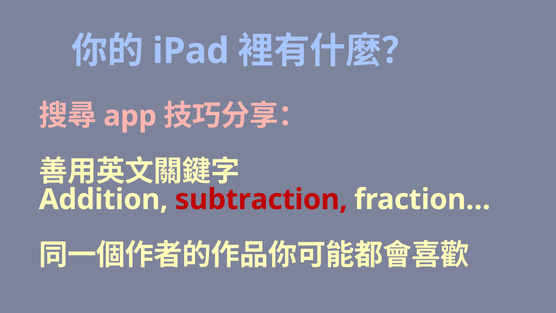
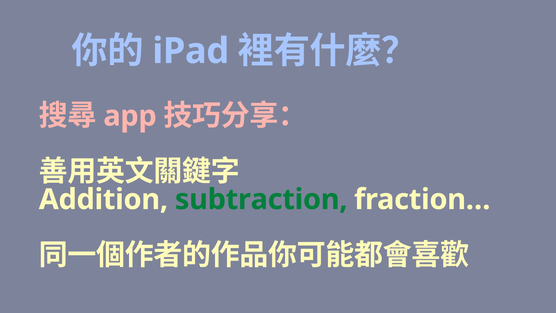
subtraction colour: red -> green (261, 199)
